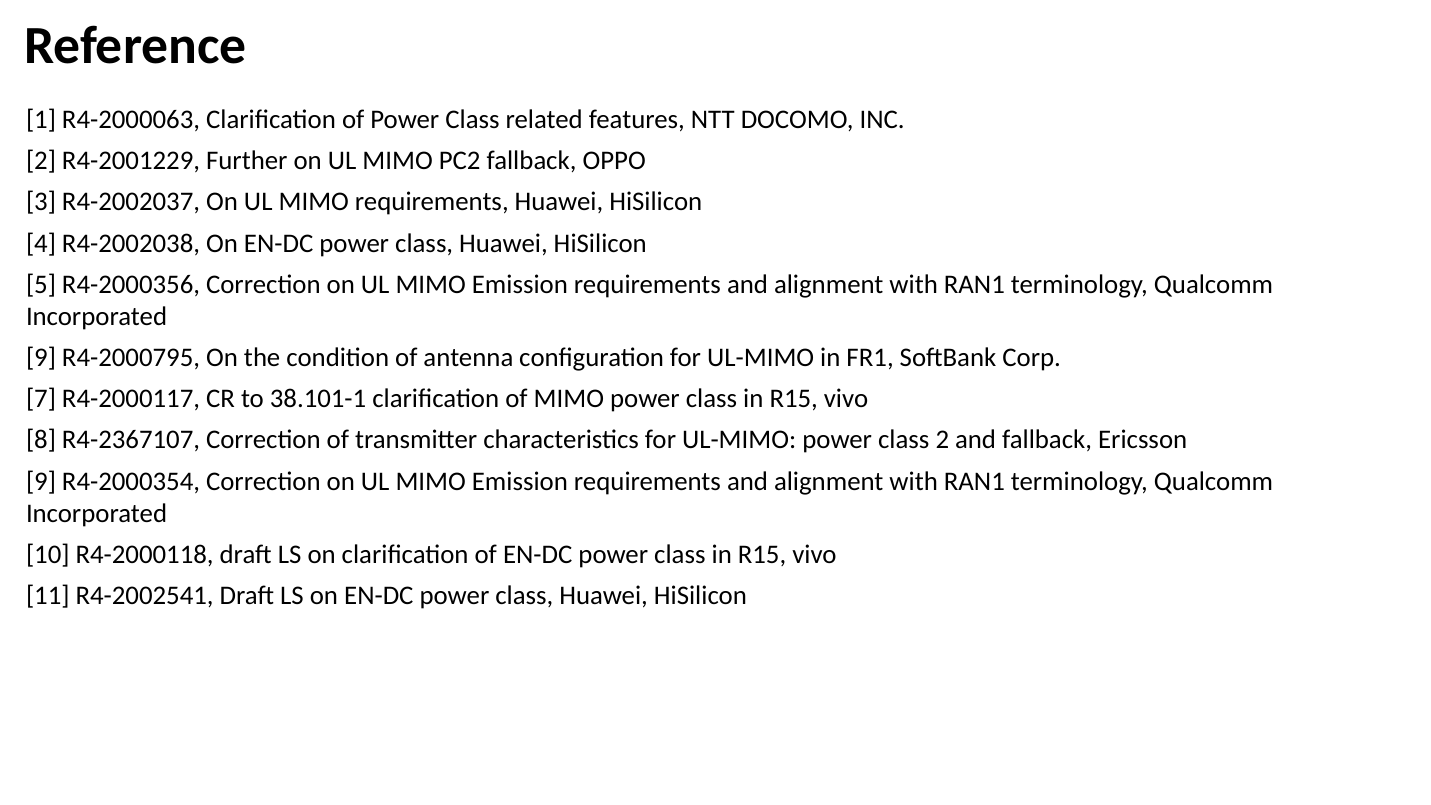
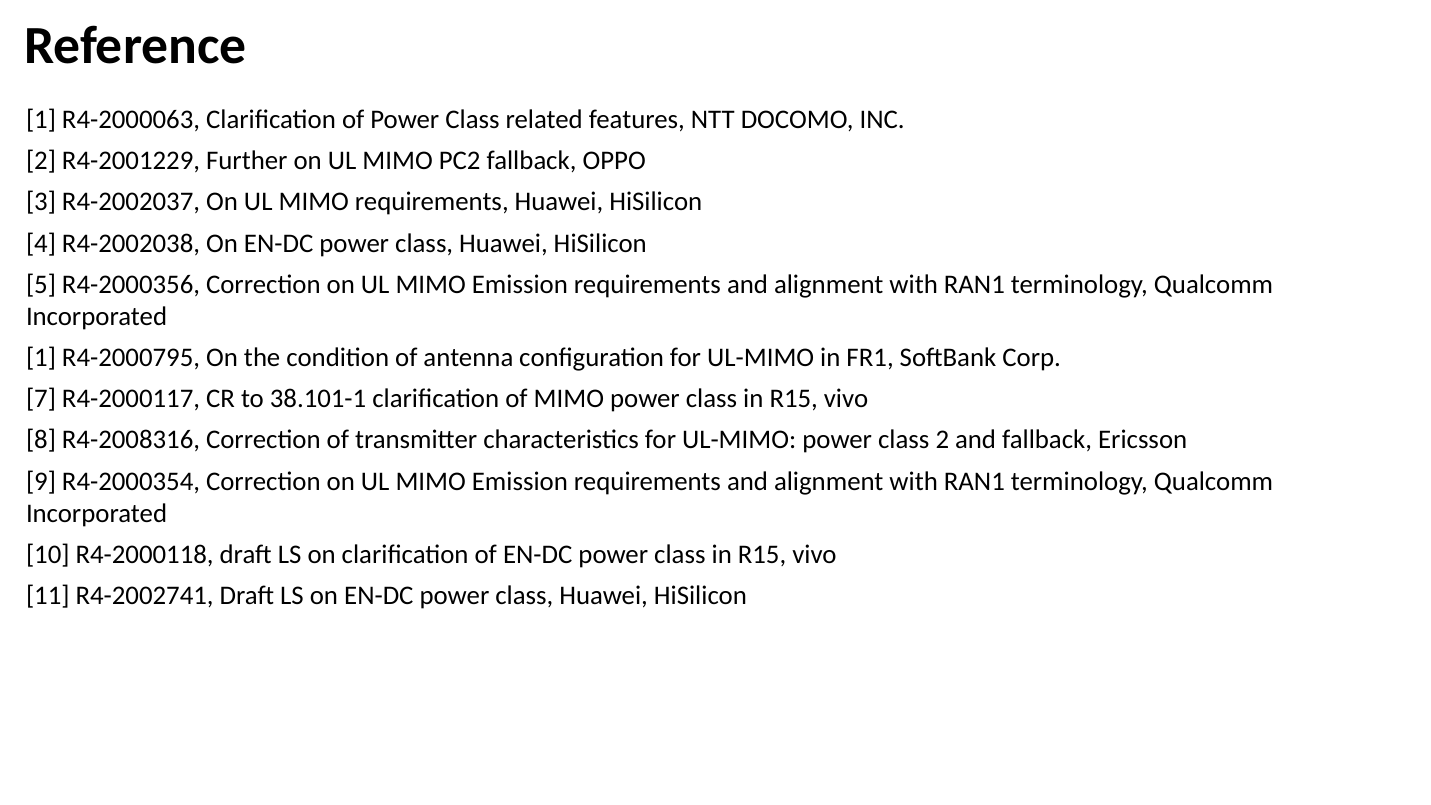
9: 9 -> 1 (41, 358)
R4-2367107: R4-2367107 -> R4-2008316 (131, 440)
R4-2002541: R4-2002541 -> R4-2002741 (145, 596)
